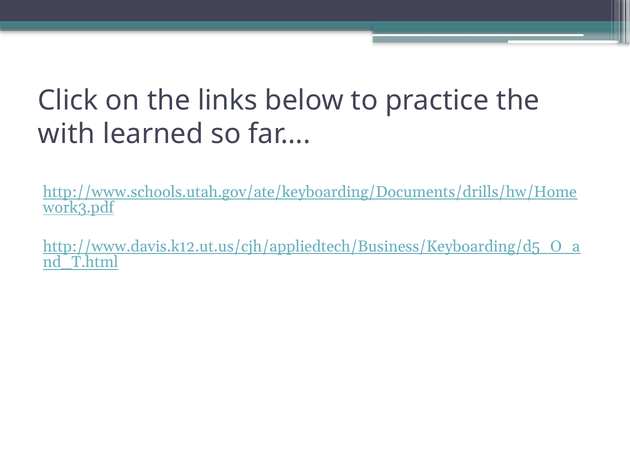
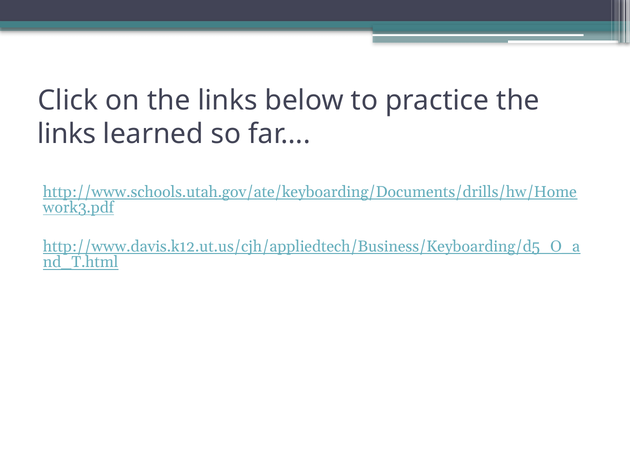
with: with -> links (67, 134)
